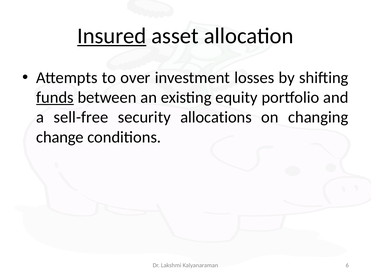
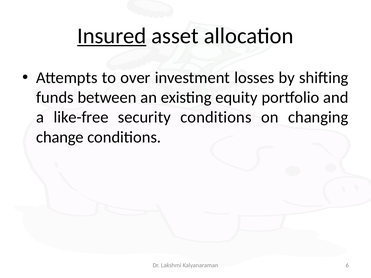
funds underline: present -> none (55, 98)
sell-free: sell-free -> like-free (81, 117)
security allocations: allocations -> conditions (216, 117)
